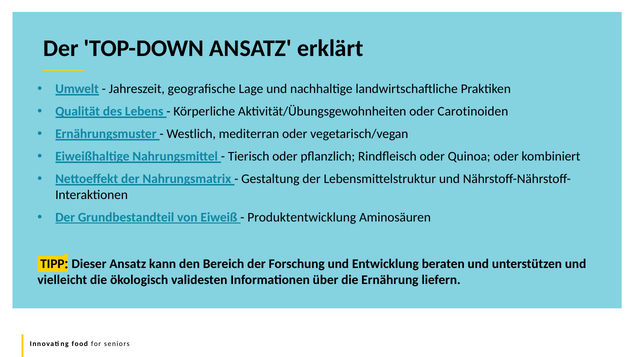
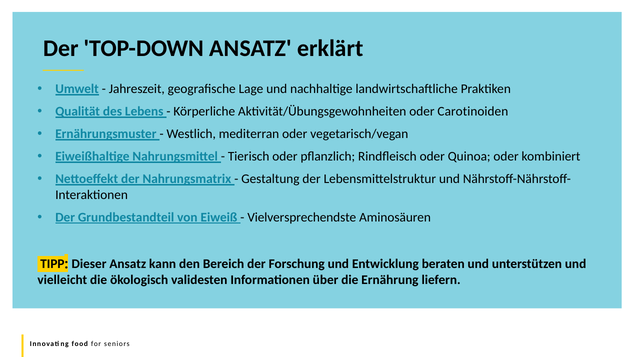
Produktentwicklung: Produktentwicklung -> Vielversprechendste (302, 218)
